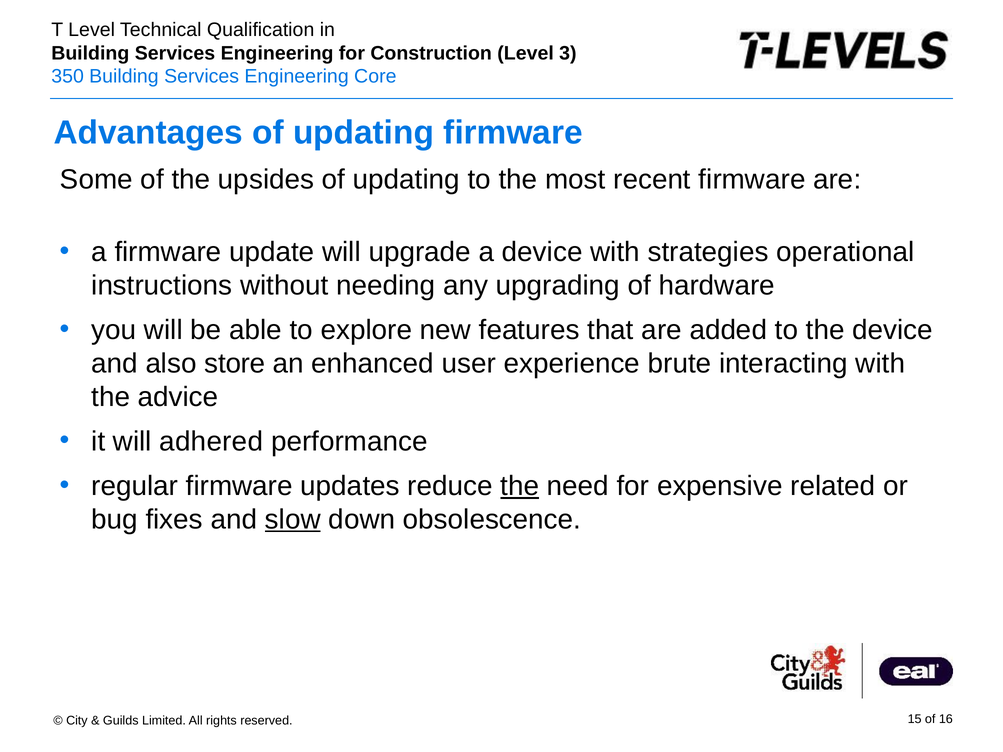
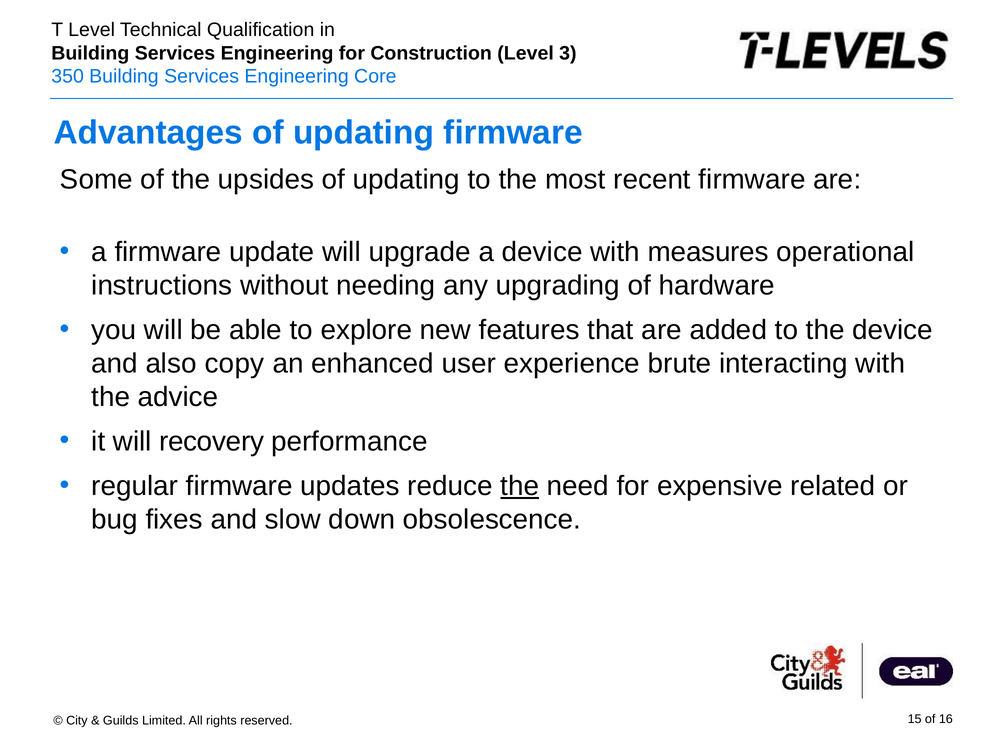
strategies: strategies -> measures (708, 252)
store: store -> copy (235, 363)
adhered: adhered -> recovery (212, 442)
slow underline: present -> none (293, 520)
